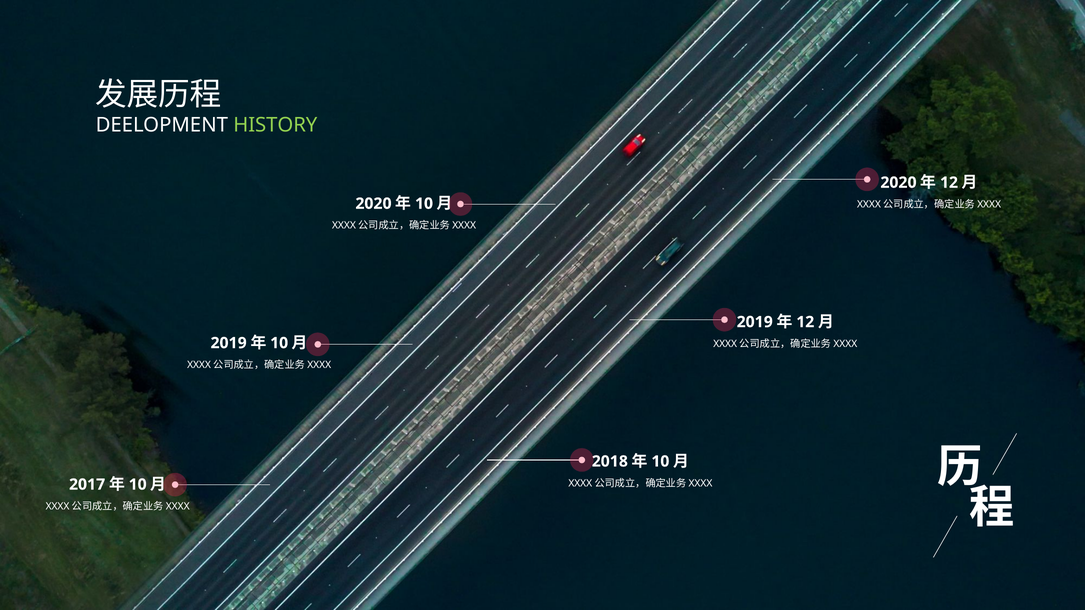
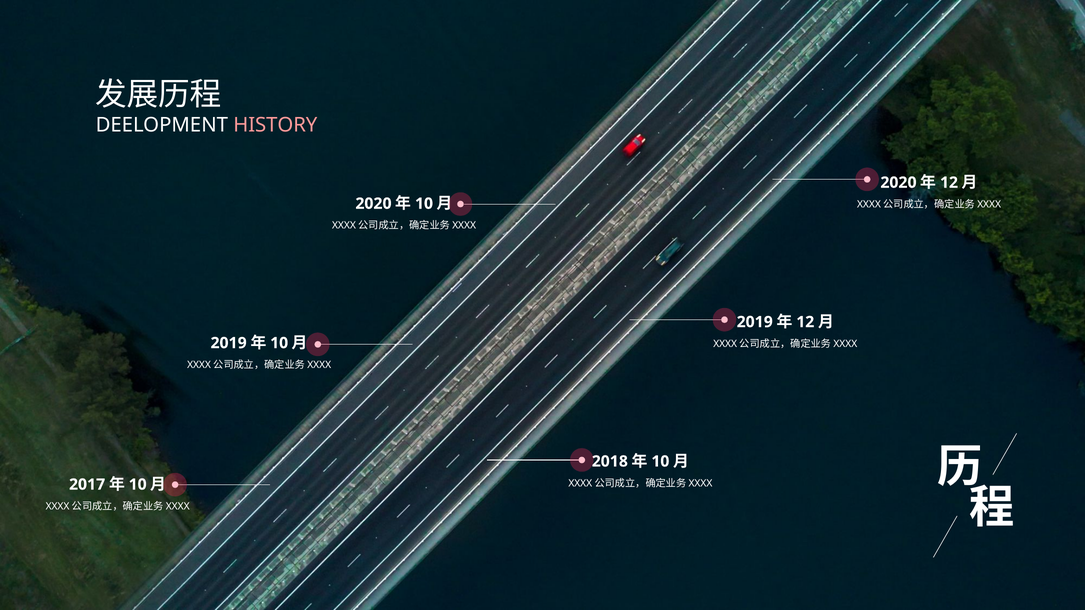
HISTORY colour: light green -> pink (275, 125)
